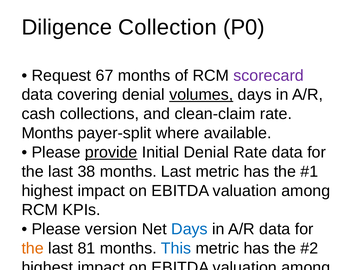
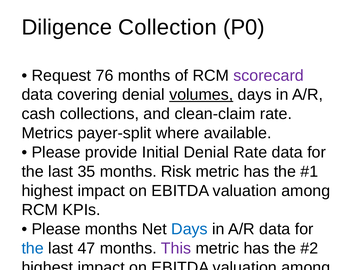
67: 67 -> 76 (105, 75)
Months: Months -> Metrics (47, 133)
provide underline: present -> none (111, 152)
38: 38 -> 35 (86, 172)
months Last: Last -> Risk (176, 172)
Please version: version -> months (111, 229)
the colour: orange -> blue (33, 248)
81: 81 -> 47 (86, 248)
This colour: blue -> purple (176, 248)
